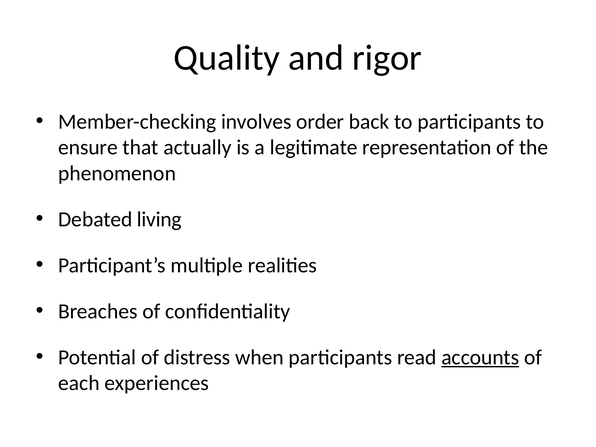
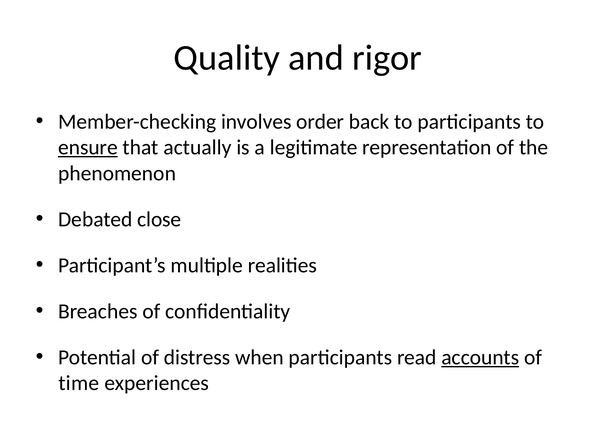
ensure underline: none -> present (88, 148)
living: living -> close (159, 219)
each: each -> time (79, 383)
